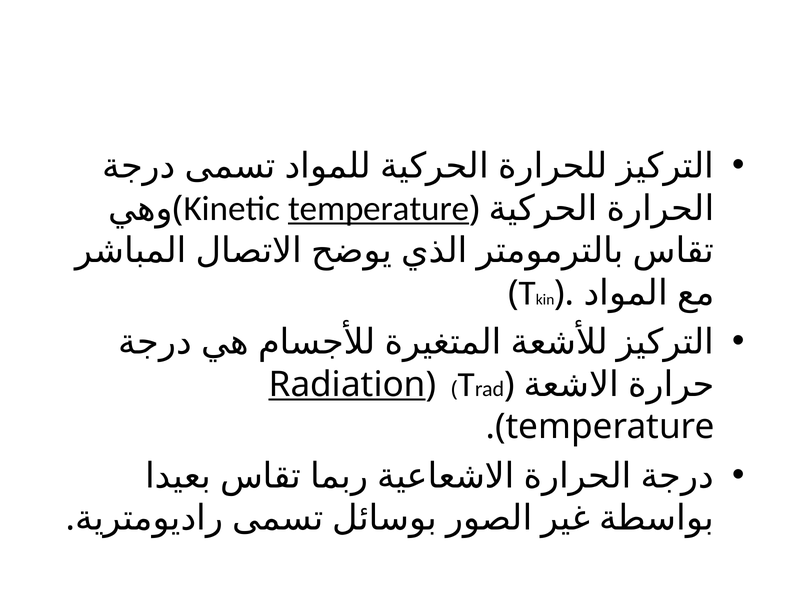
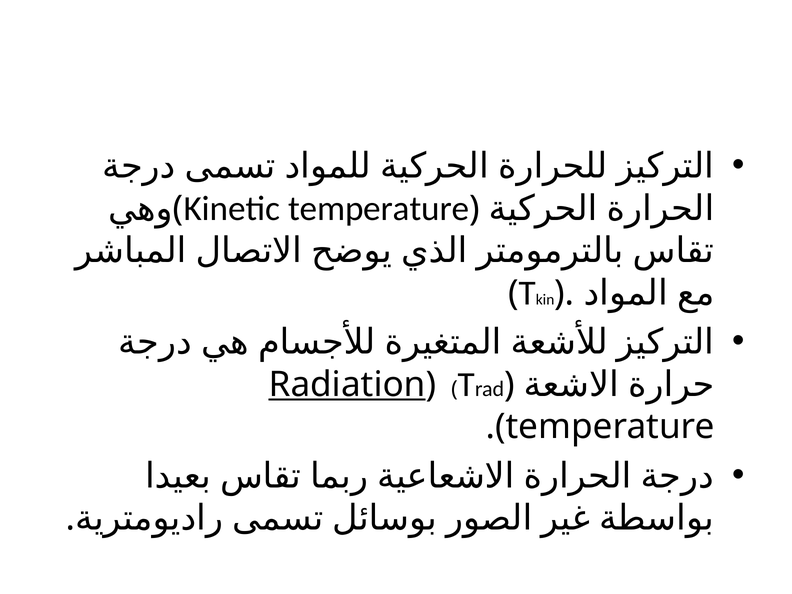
temperature underline: present -> none (379, 208)
